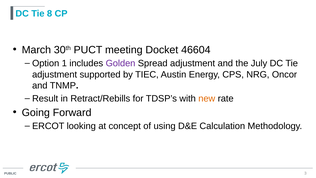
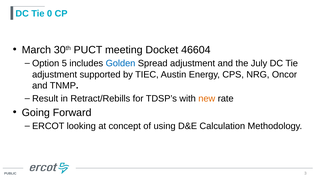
8: 8 -> 0 (50, 14)
1: 1 -> 5 (64, 63)
Golden colour: purple -> blue (121, 63)
